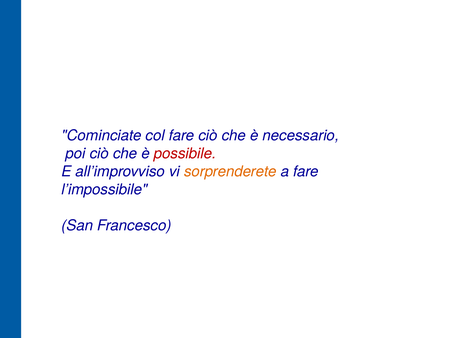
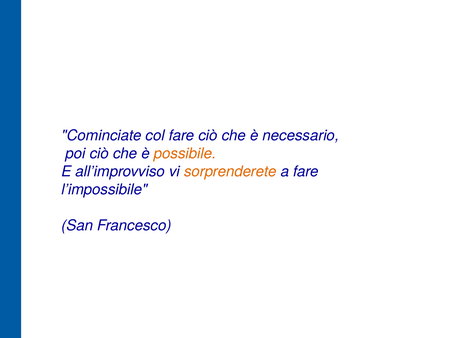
possibile colour: red -> orange (185, 153)
